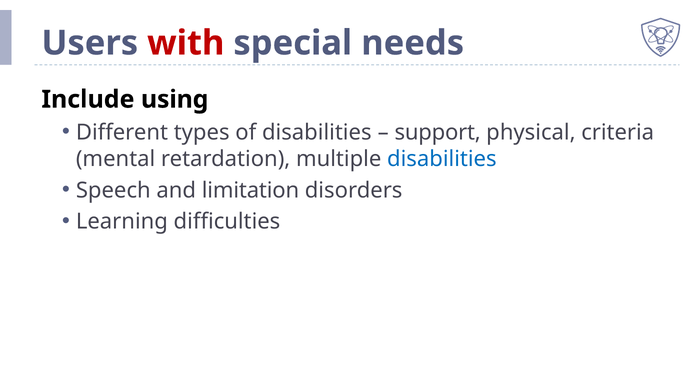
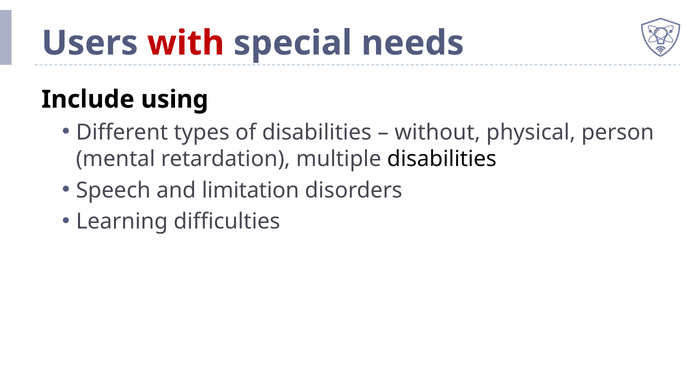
support: support -> without (438, 132)
criteria: criteria -> person (618, 132)
disabilities colour: blue -> black (442, 159)
